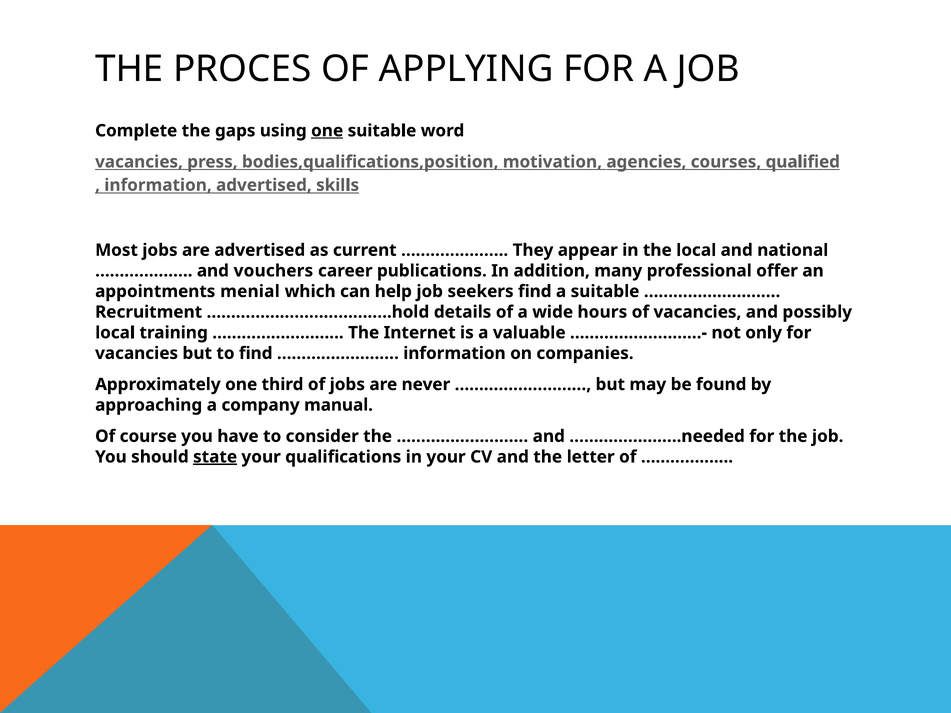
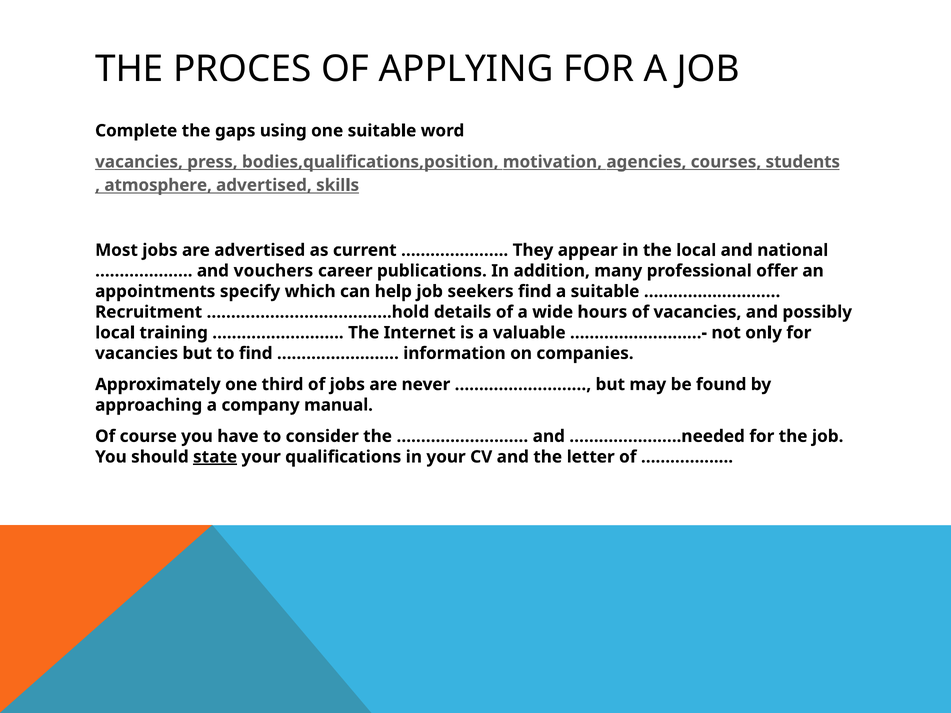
one underline: present -> none (327, 131)
qualified: qualified -> students (803, 162)
information: information -> atmosphere (158, 185)
menial: menial -> specify (250, 291)
